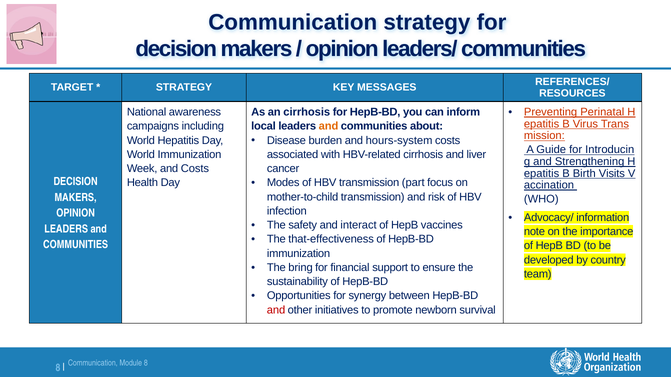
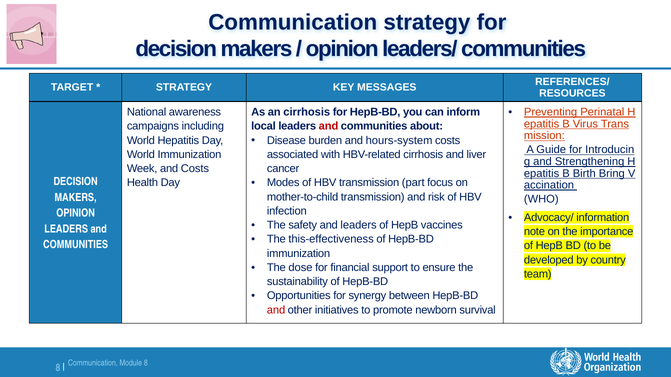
and colour: orange -> red (329, 126)
Visits: Visits -> Bring (612, 174)
and interact: interact -> leaders (359, 225)
that-effectiveness: that-effectiveness -> this-effectiveness (331, 240)
bring: bring -> dose (300, 268)
